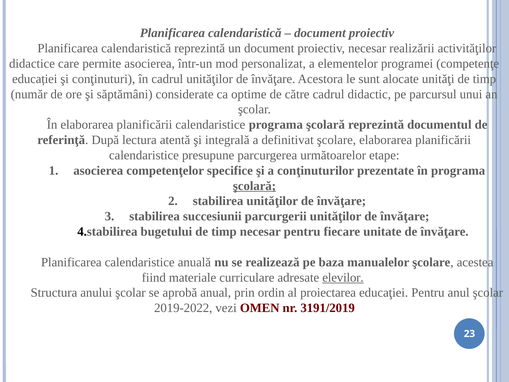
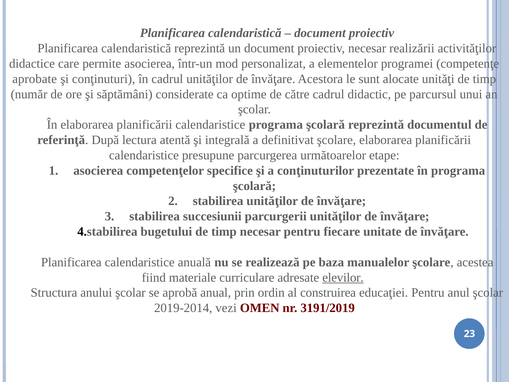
educației: educației -> aprobate (35, 79)
şcolară underline: present -> none (254, 186)
proiectarea: proiectarea -> construirea (328, 293)
2019-2022: 2019-2022 -> 2019-2014 (183, 308)
